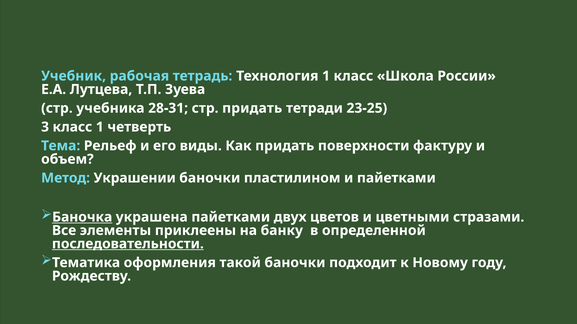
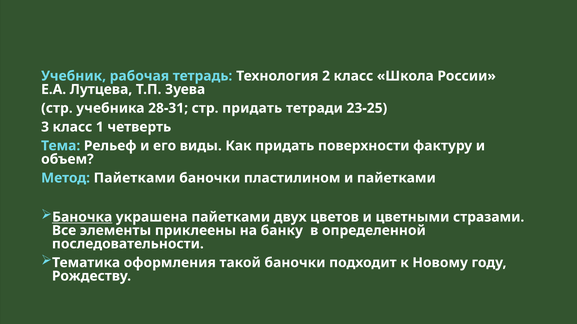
Технология 1: 1 -> 2 (326, 76)
Метод Украшении: Украшении -> Пайетками (135, 178)
последовательности underline: present -> none (128, 244)
